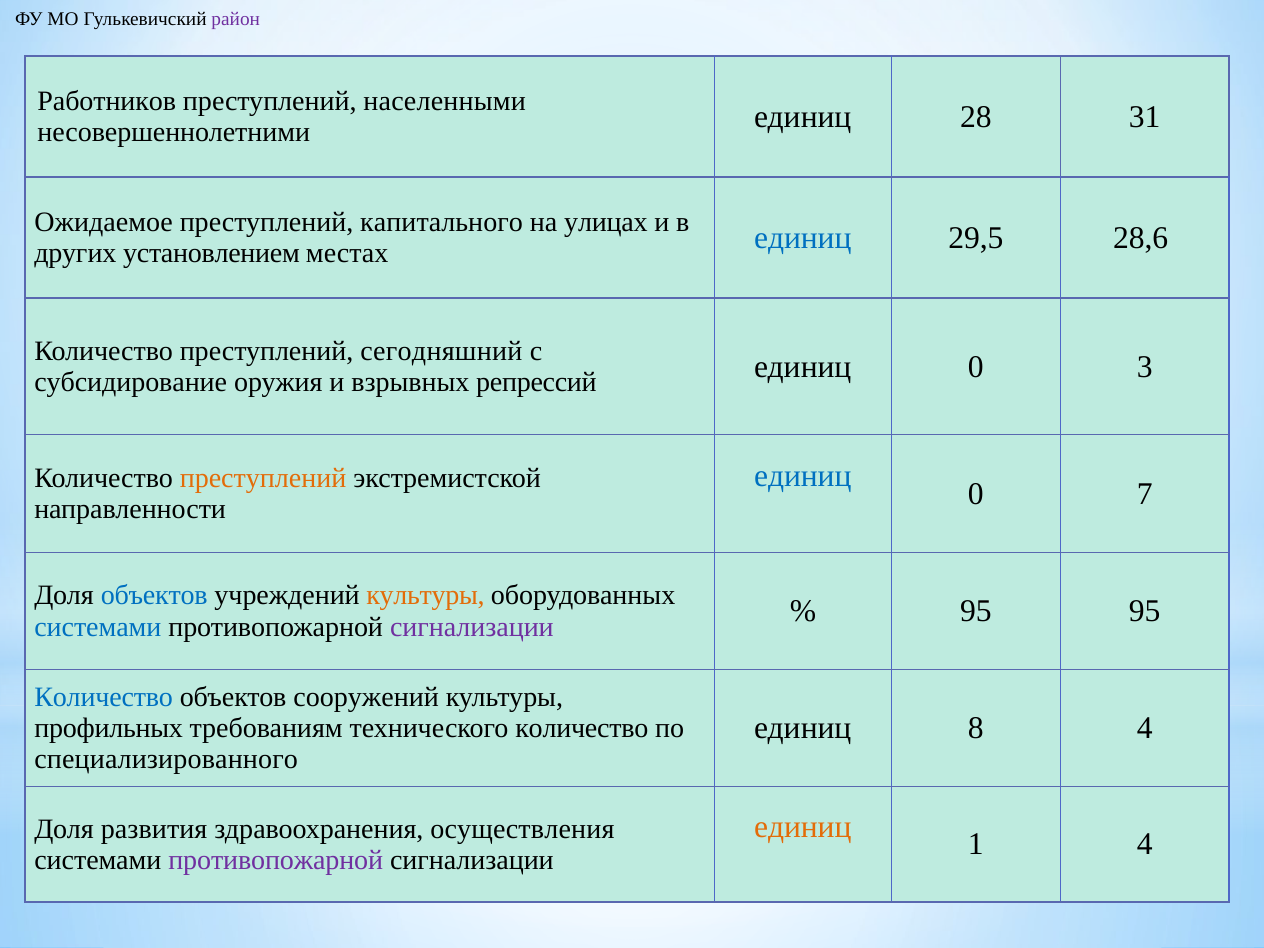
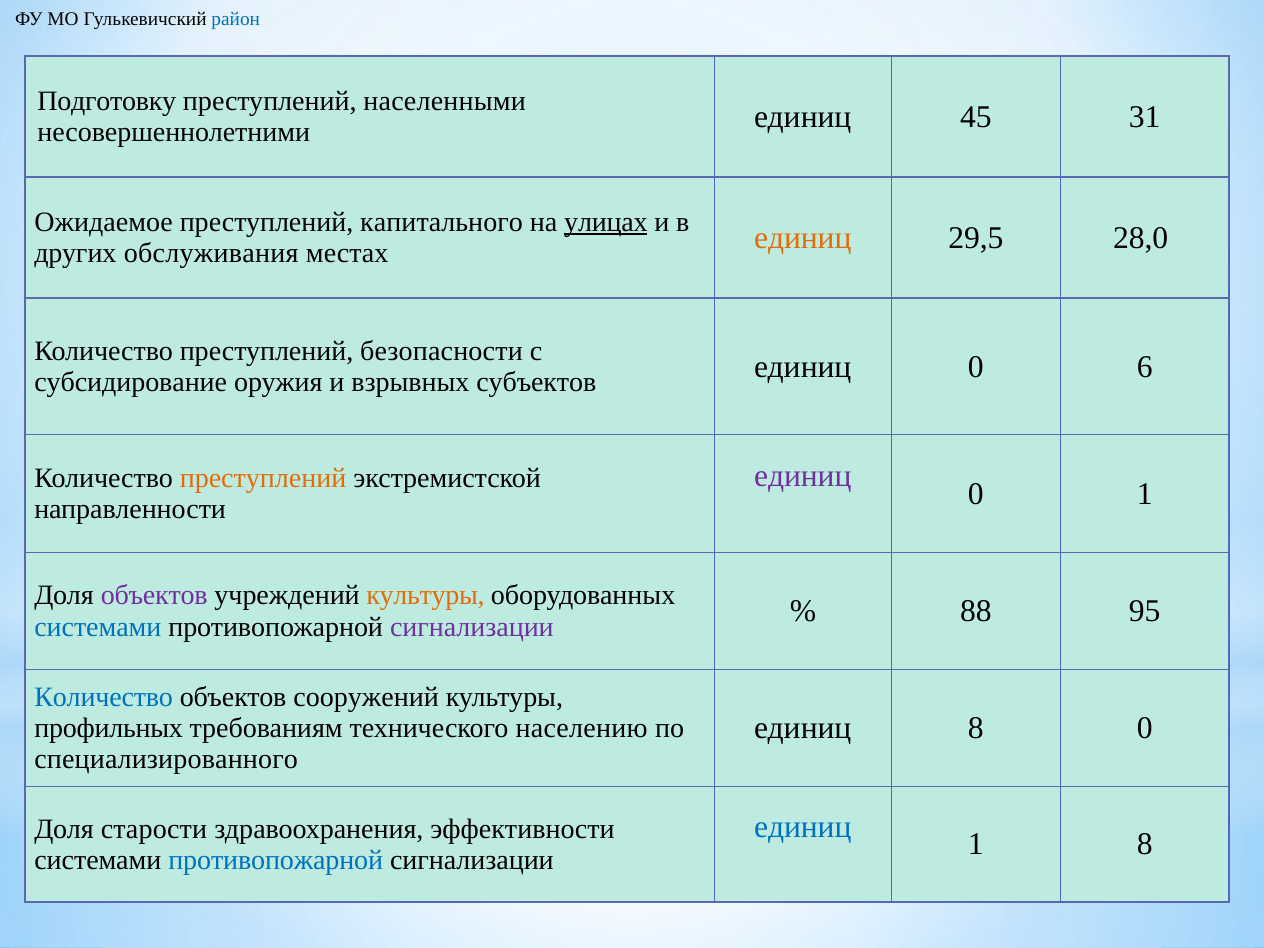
район colour: purple -> blue (236, 19)
Работников: Работников -> Подготовку (107, 101)
28: 28 -> 45 (976, 117)
улицах underline: none -> present (606, 222)
установлением: установлением -> обслуживания (211, 253)
единиц colour: blue -> orange (803, 238)
28,6: 28,6 -> 28,0 (1141, 238)
сегодняшний: сегодняшний -> безопасности (442, 351)
репрессий: репрессий -> субъектов (536, 382)
3: 3 -> 6 (1145, 367)
единиц colour: blue -> purple (803, 476)
0 7: 7 -> 1 (1145, 494)
объектов colour: blue -> purple (154, 596)
95: 95 -> 88 (976, 611)
8 4: 4 -> 0 (1145, 728)
технического количество: количество -> населению (582, 728)
единиц colour: orange -> blue (803, 827)
развития: развития -> старости (154, 829)
осуществления: осуществления -> эффективности (522, 829)
1 4: 4 -> 8 (1145, 844)
противопожарной colour: purple -> blue (276, 860)
